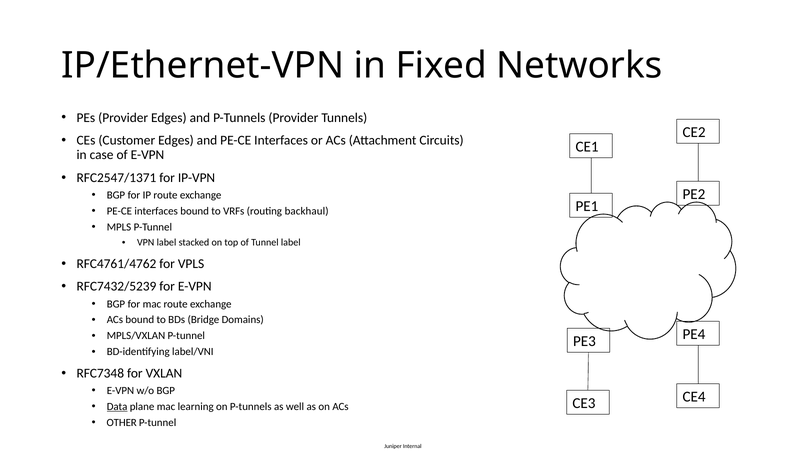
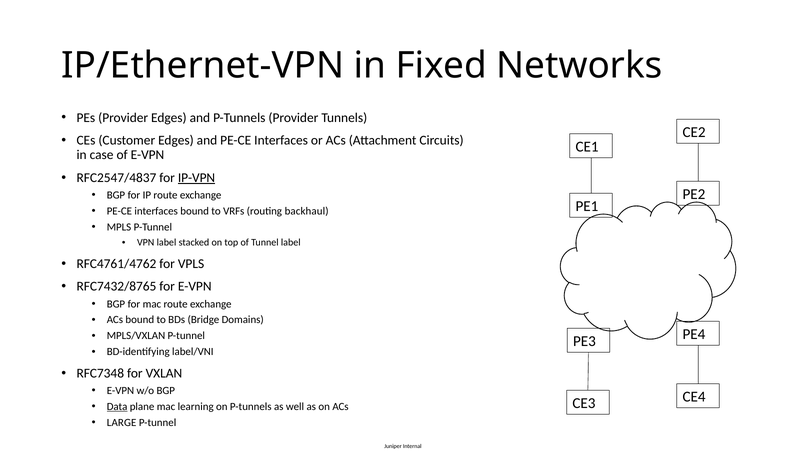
RFC2547/1371: RFC2547/1371 -> RFC2547/4837 (116, 178)
IP-VPN underline: none -> present (197, 178)
RFC7432/5239: RFC7432/5239 -> RFC7432/8765 (116, 287)
OTHER: OTHER -> LARGE (122, 423)
